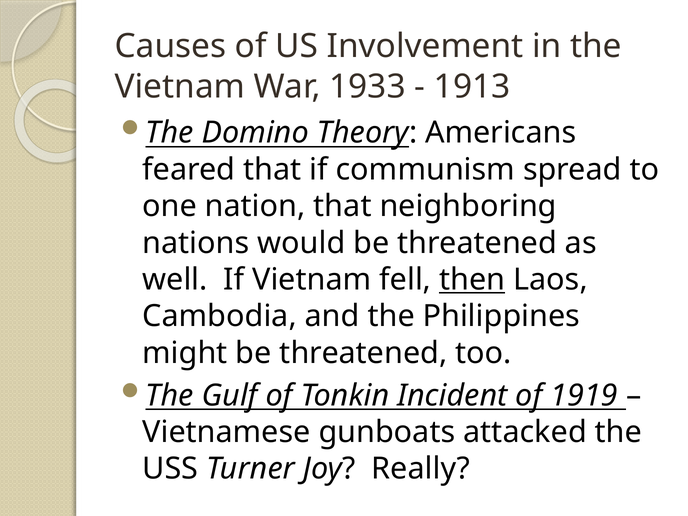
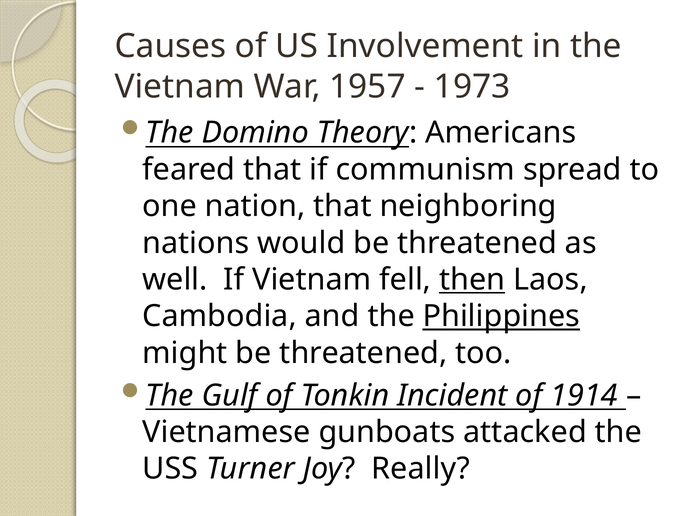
1933: 1933 -> 1957 (367, 87)
1913: 1913 -> 1973 (472, 87)
Philippines underline: none -> present (501, 316)
1919: 1919 -> 1914 (584, 395)
